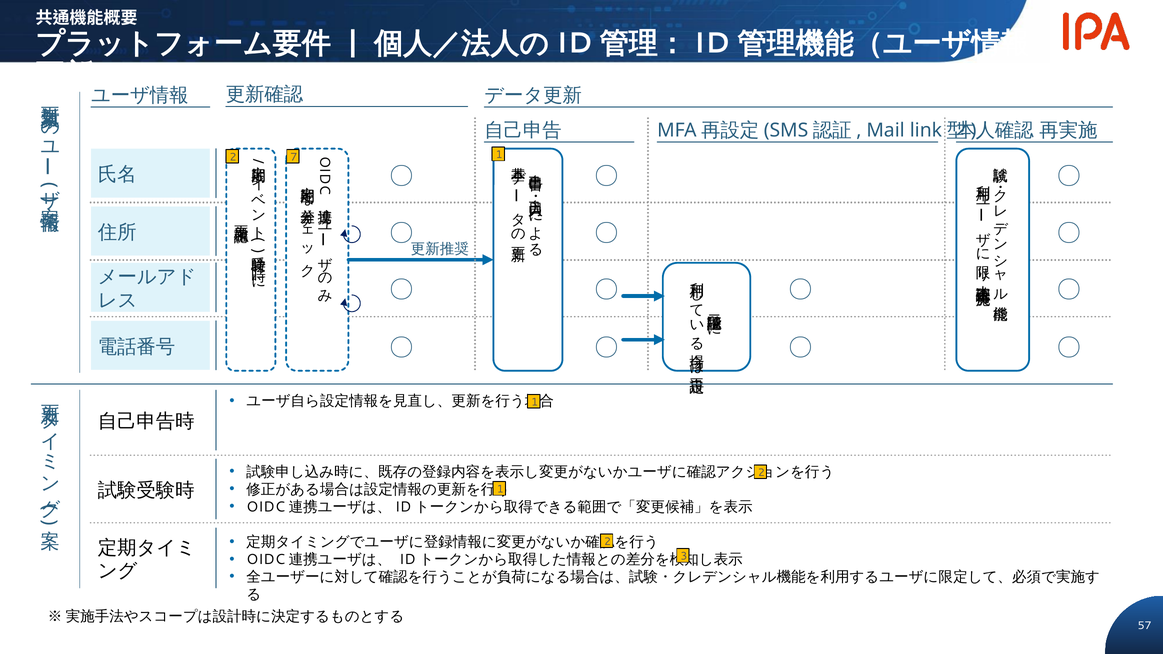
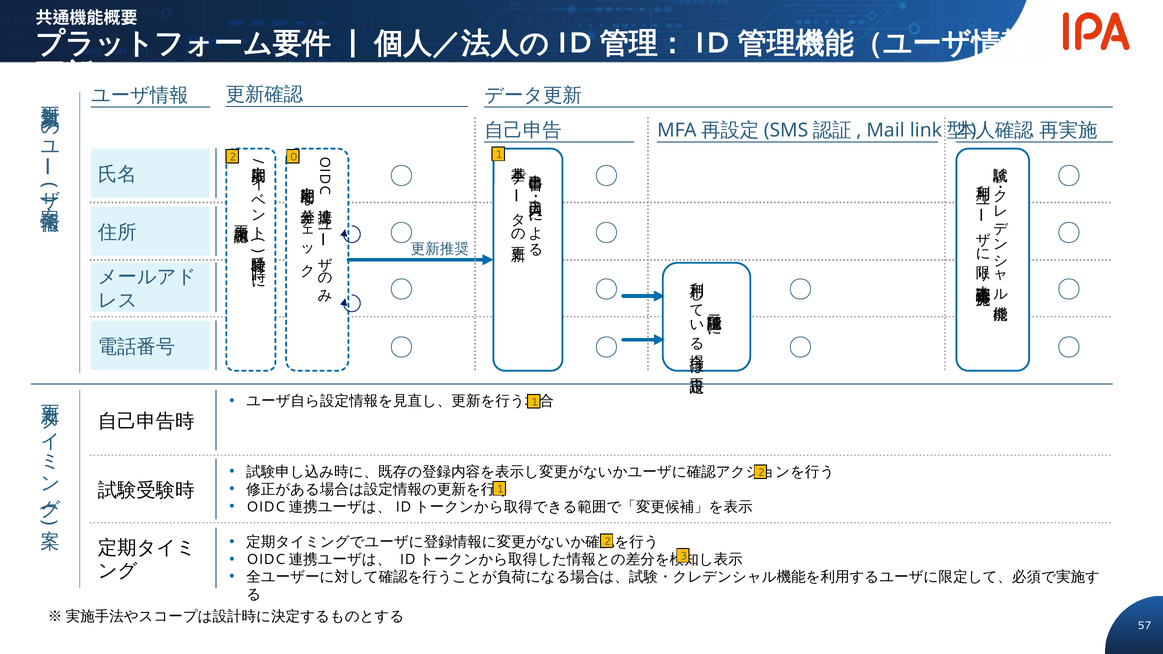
7: 7 -> 0 (294, 157)
